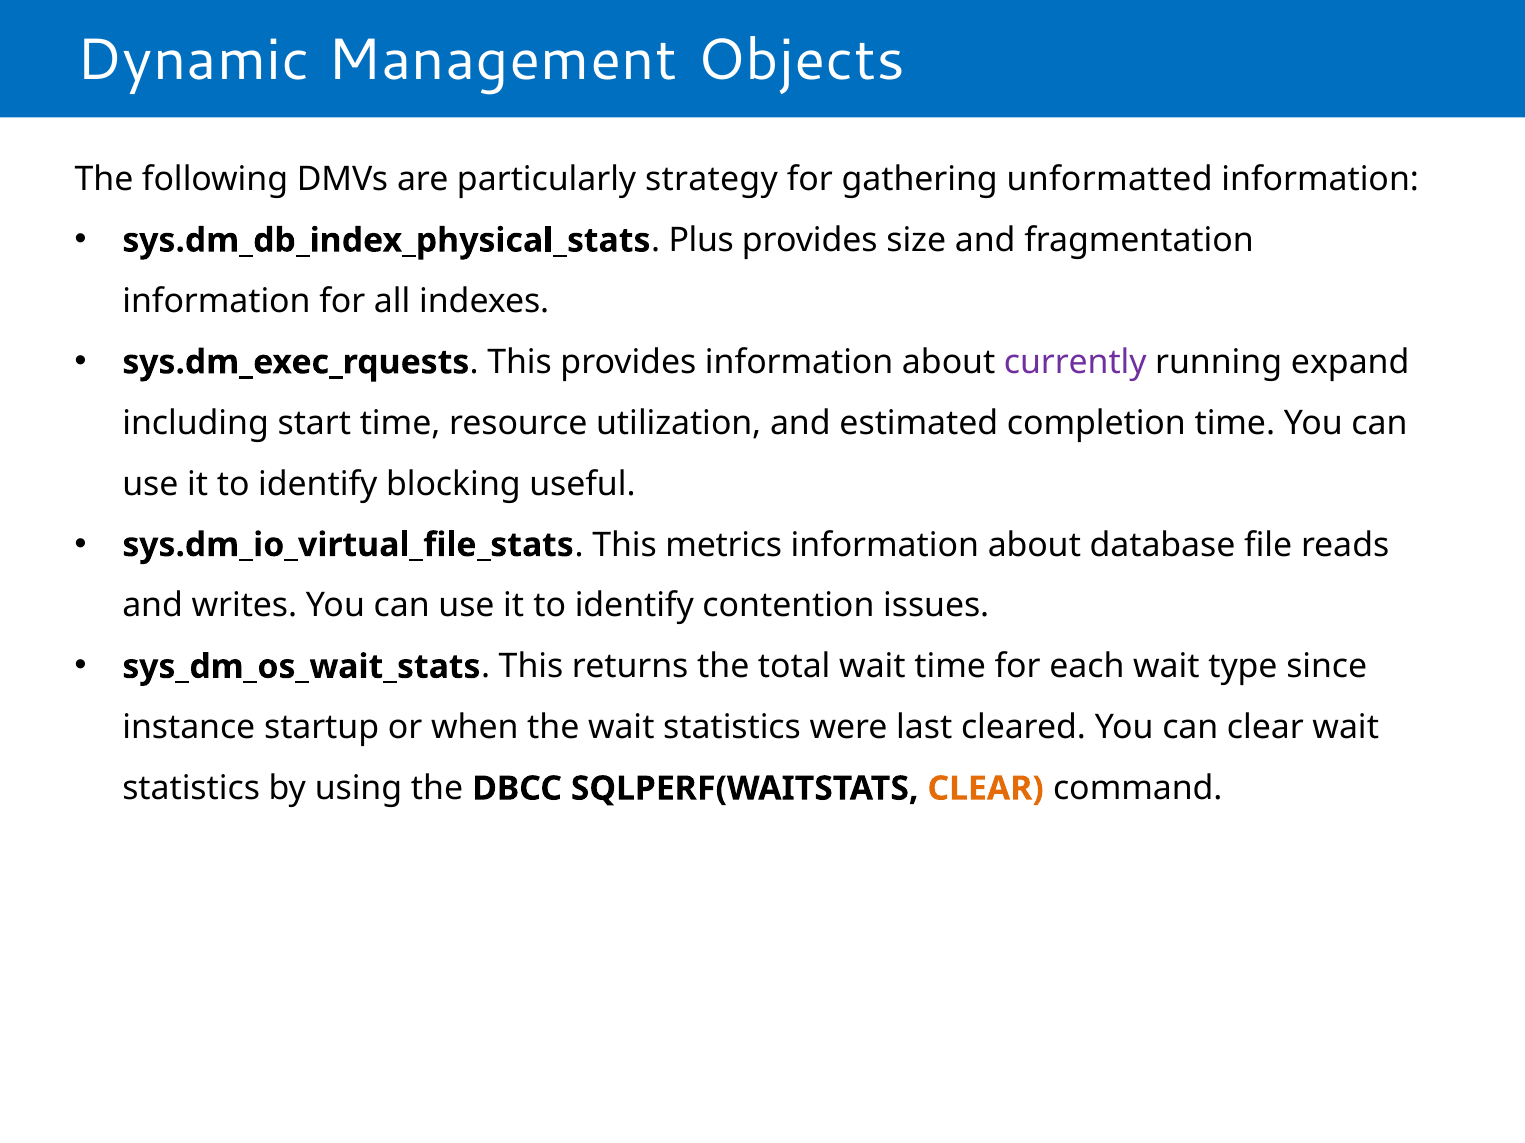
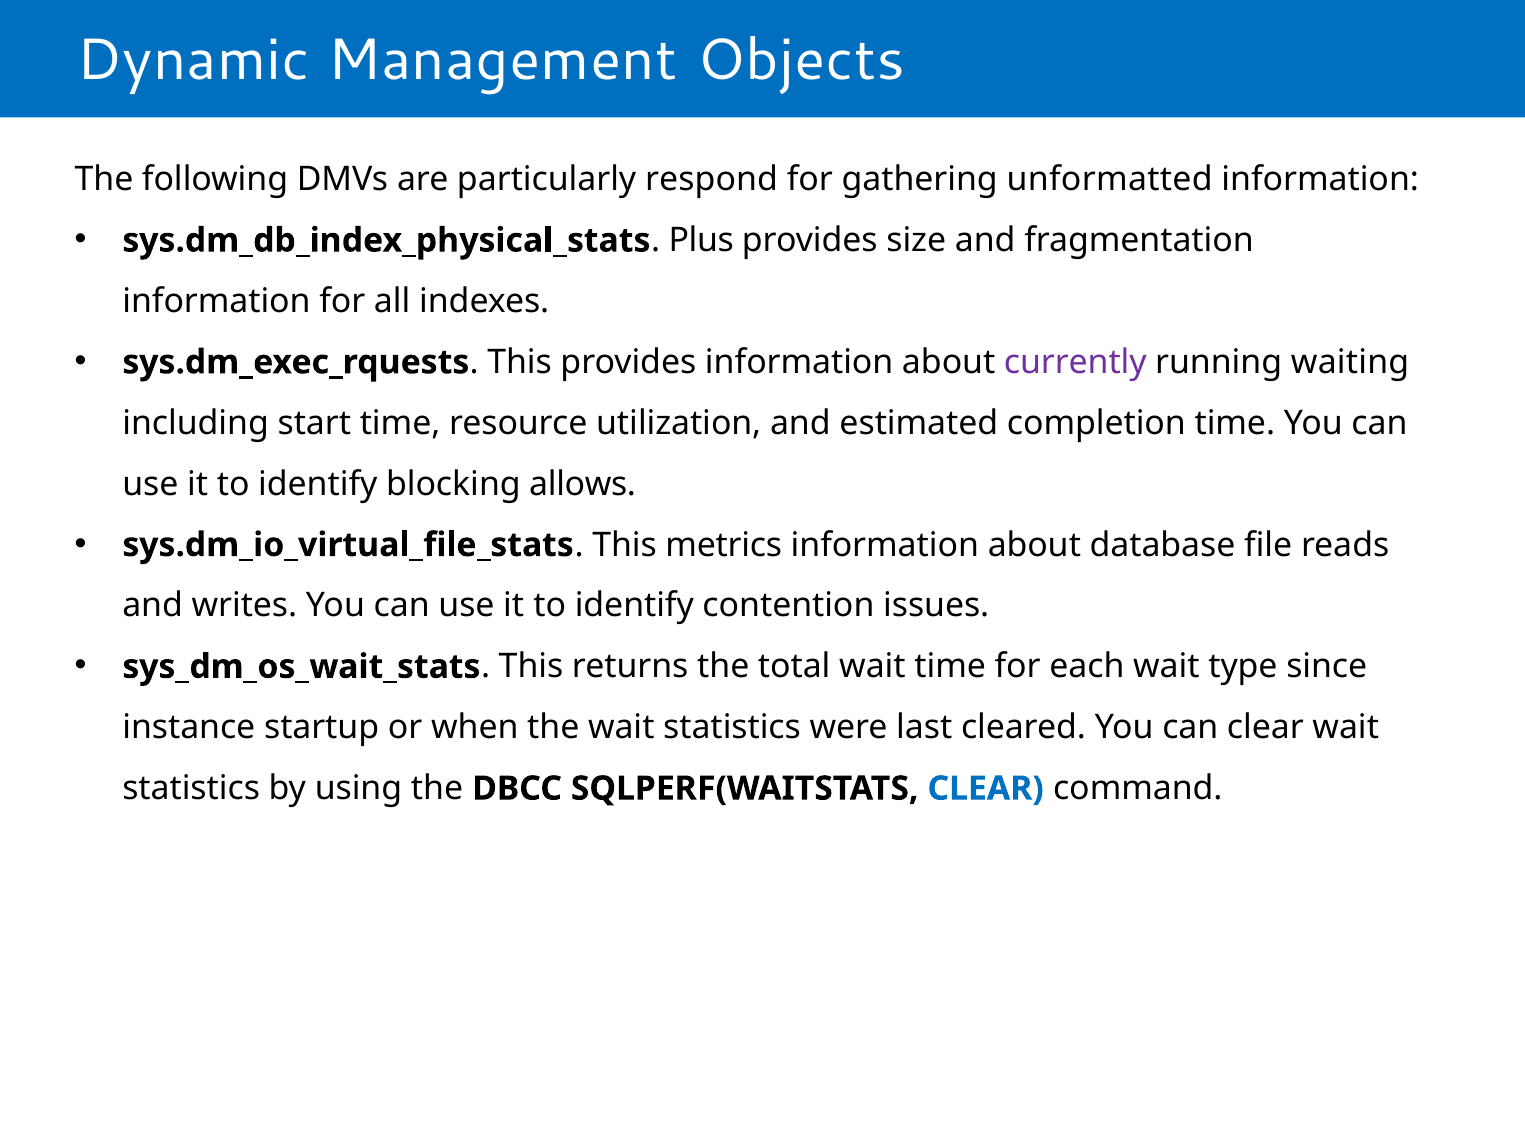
strategy: strategy -> respond (712, 180)
expand: expand -> waiting (1350, 362)
useful: useful -> allows (583, 484)
CLEAR colour: orange -> blue (986, 789)
